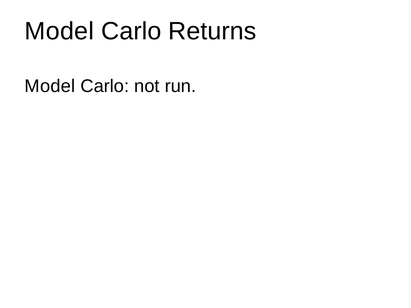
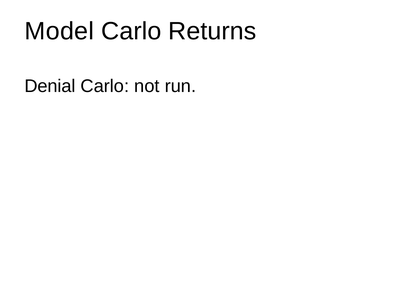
Model: Model -> Denial (50, 86)
